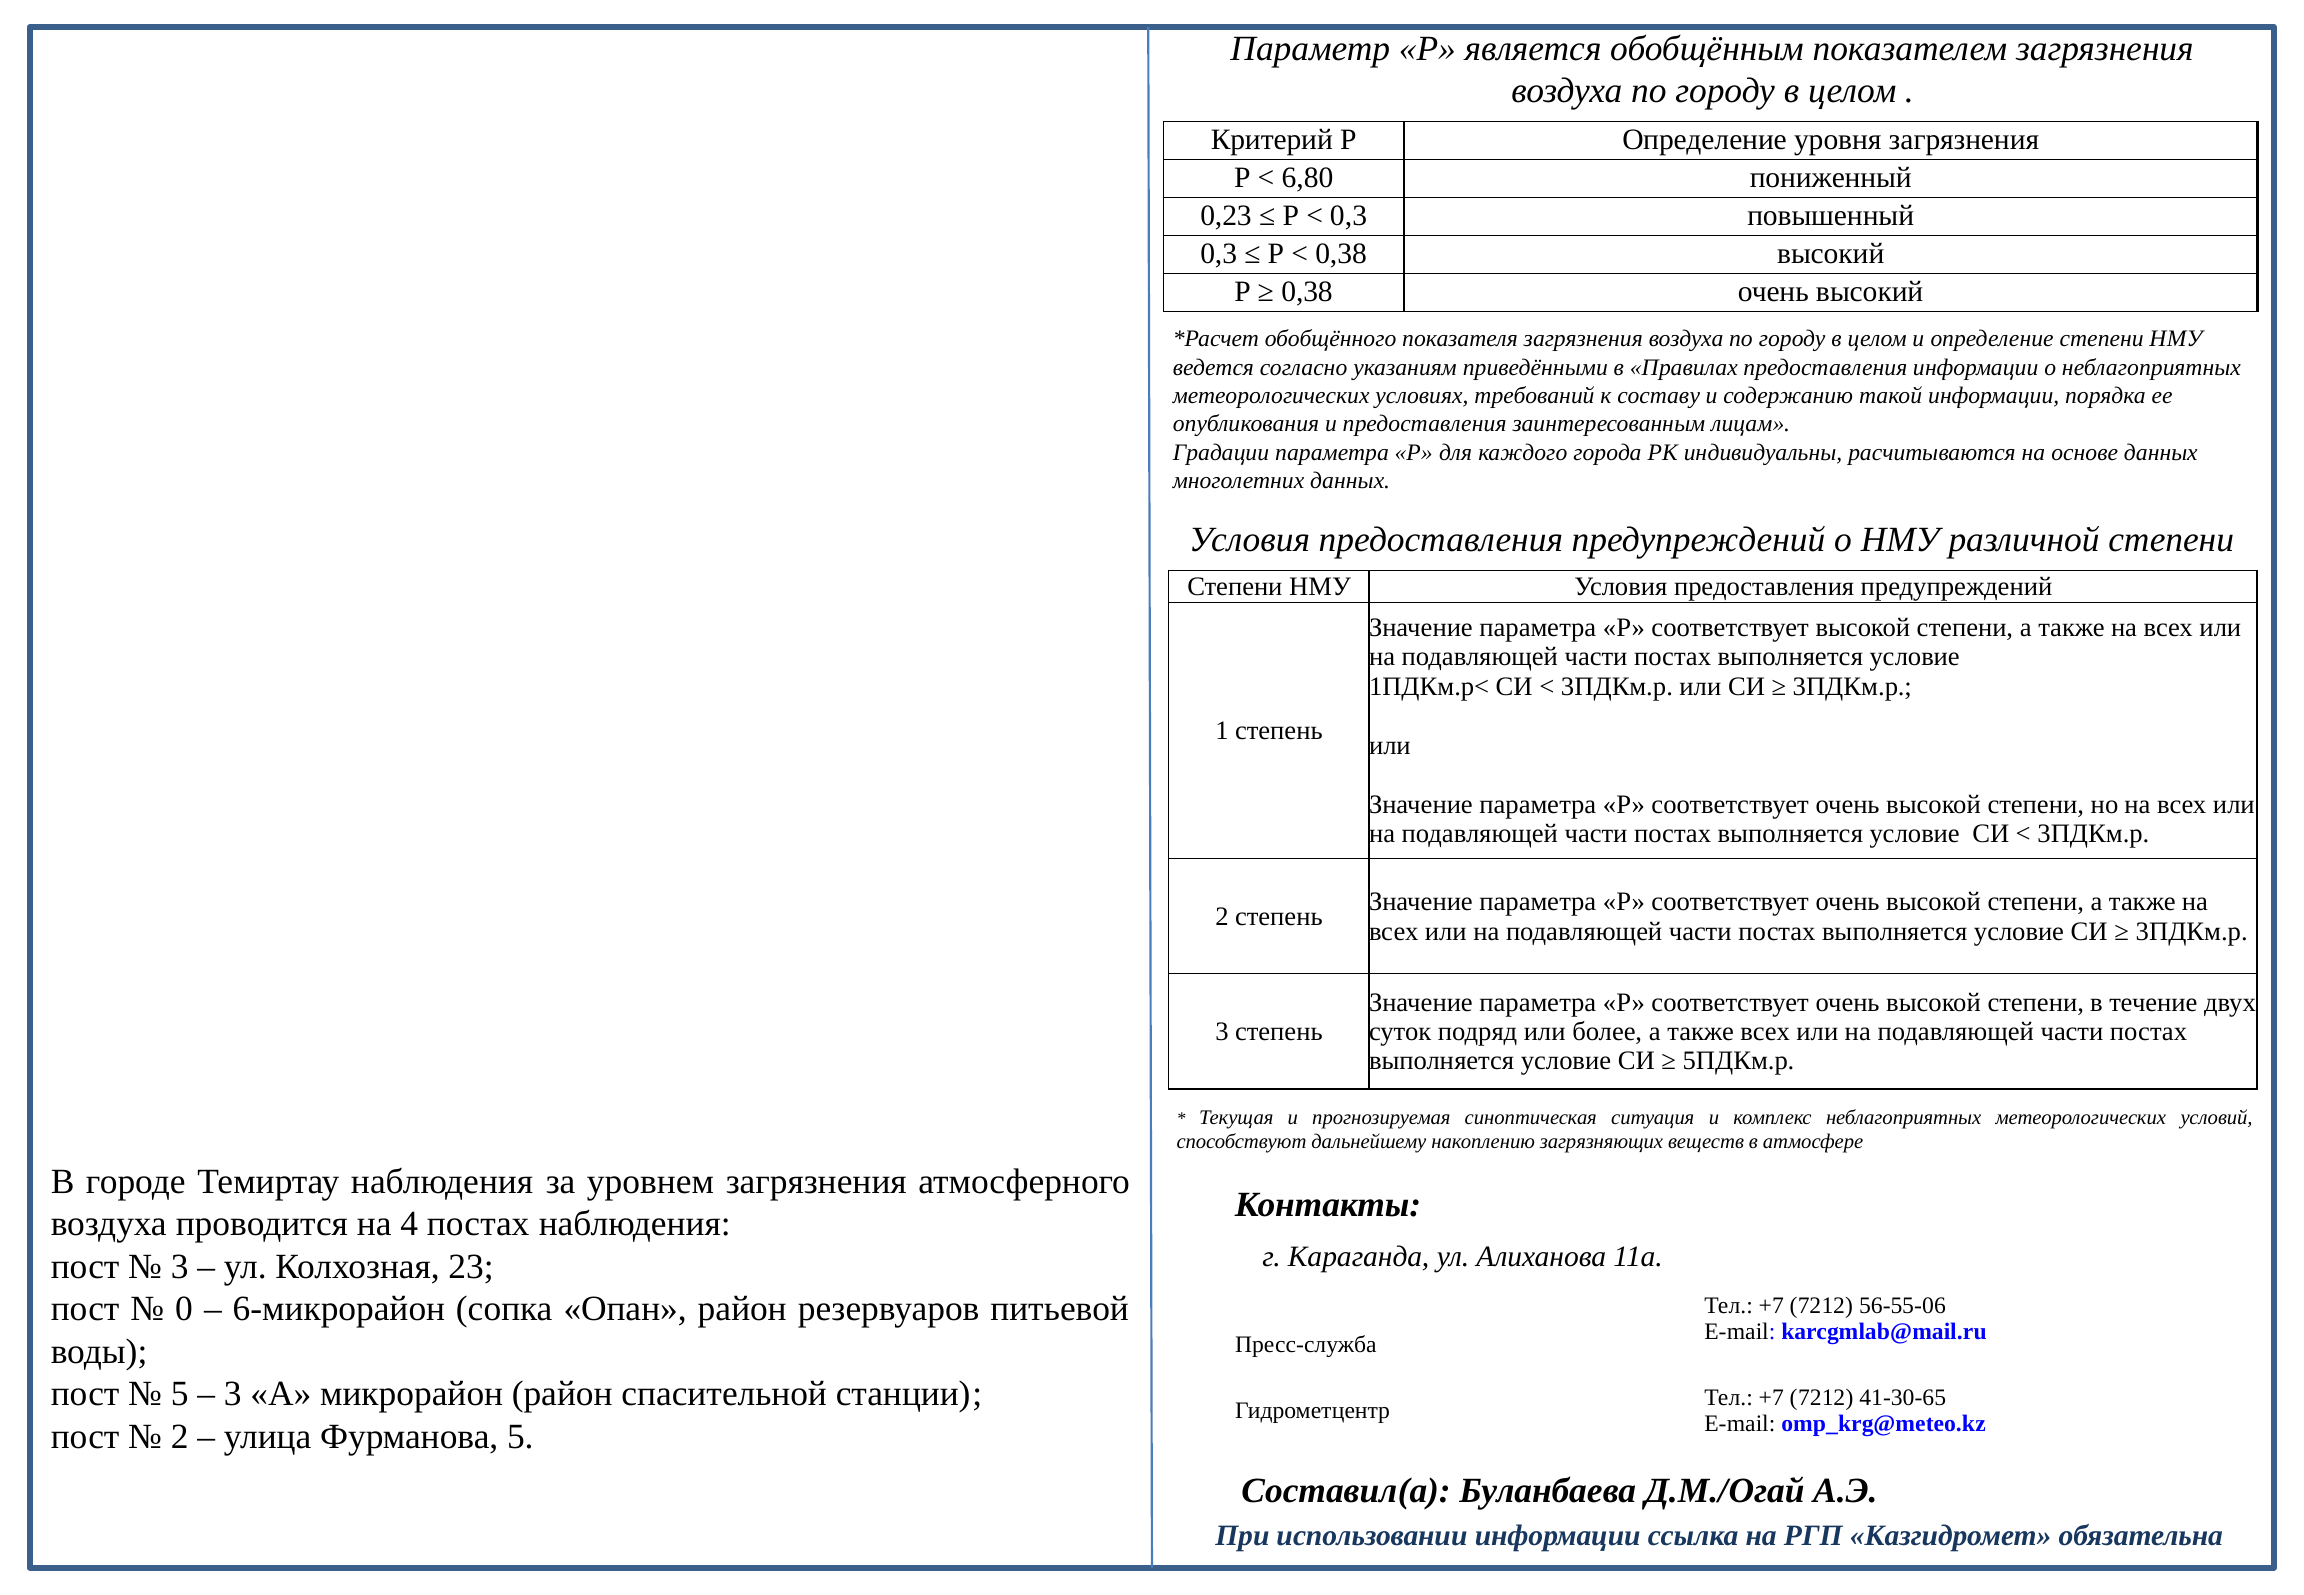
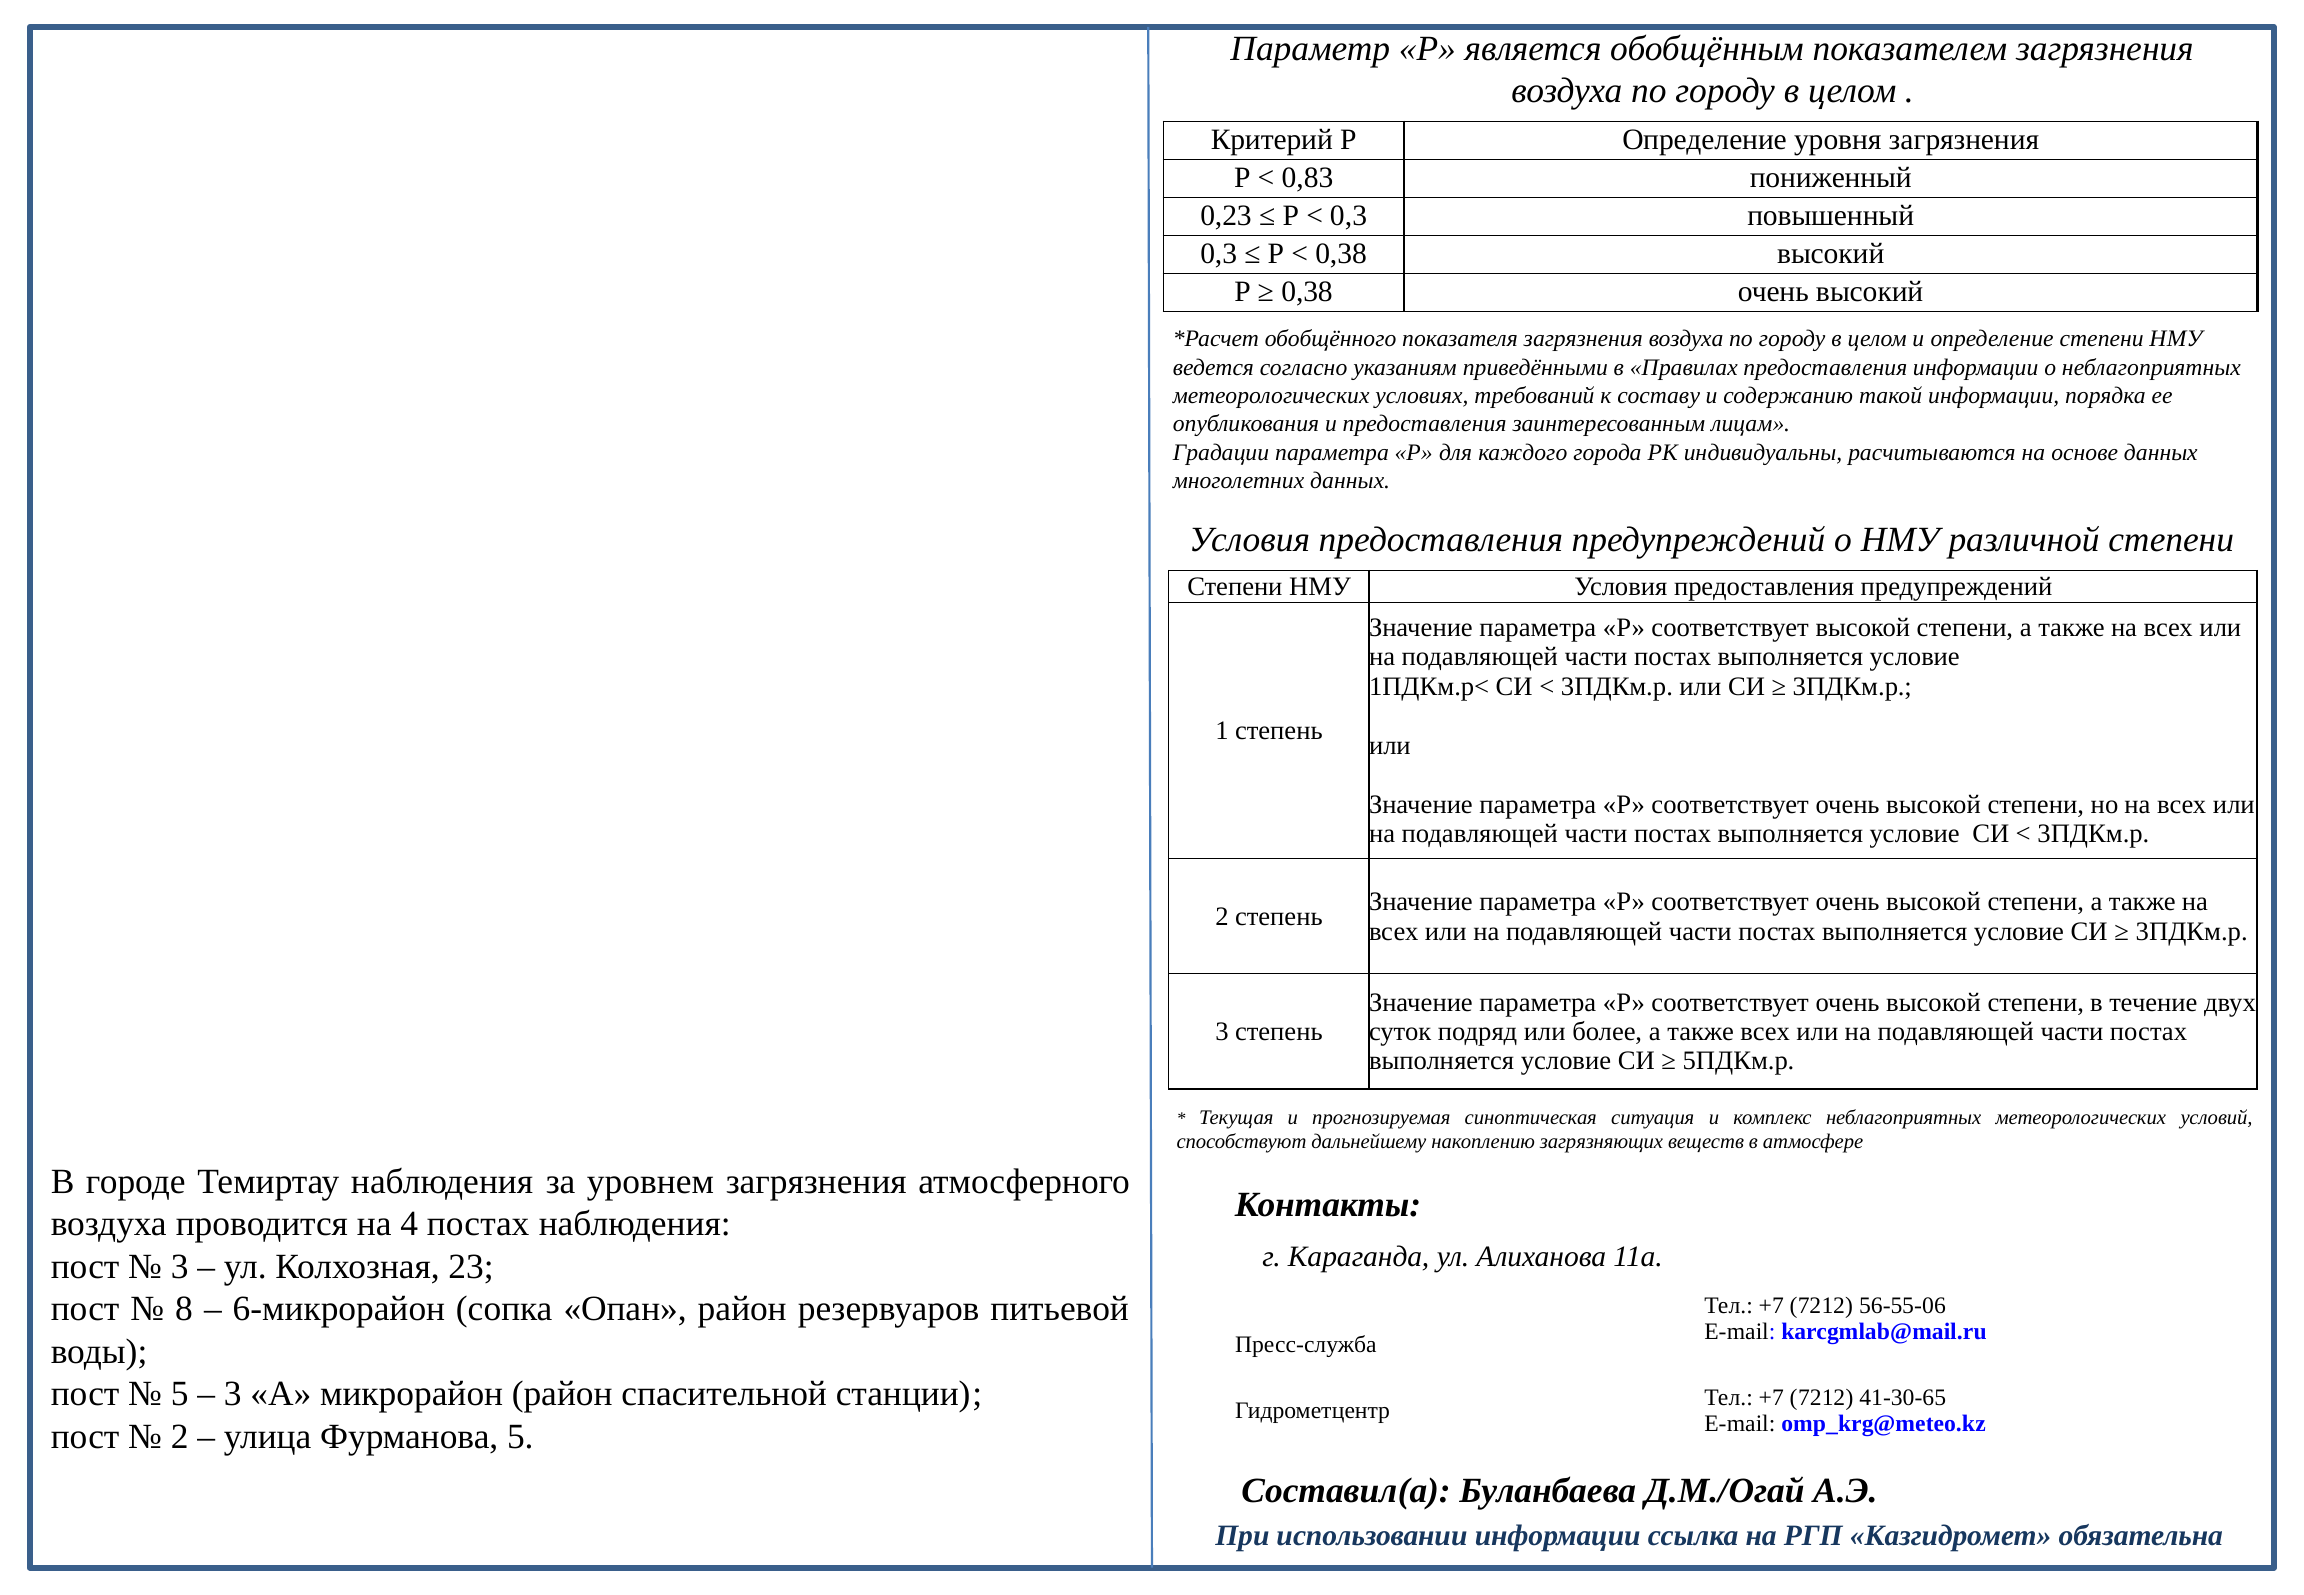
6,80: 6,80 -> 0,83 (1307, 178)
0: 0 -> 8 (184, 1309)
